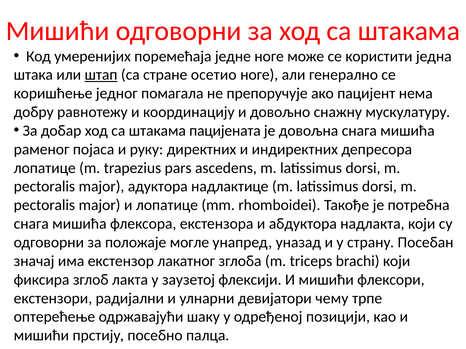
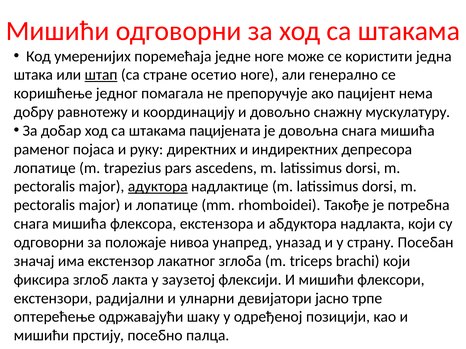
адуктора underline: none -> present (158, 187)
могле: могле -> нивоа (189, 243)
чему: чему -> јасно (332, 299)
